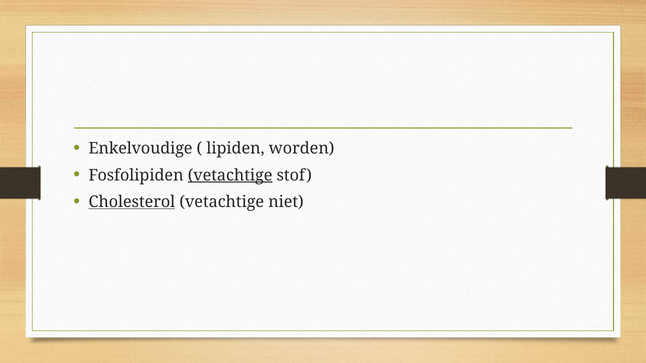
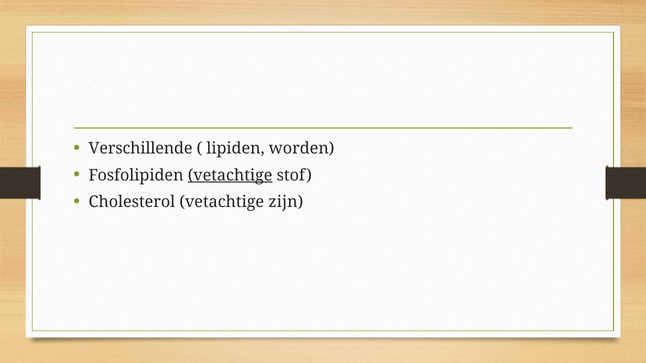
Enkelvoudige: Enkelvoudige -> Verschillende (141, 149)
Cholesterol underline: present -> none (132, 202)
niet: niet -> zijn (286, 202)
